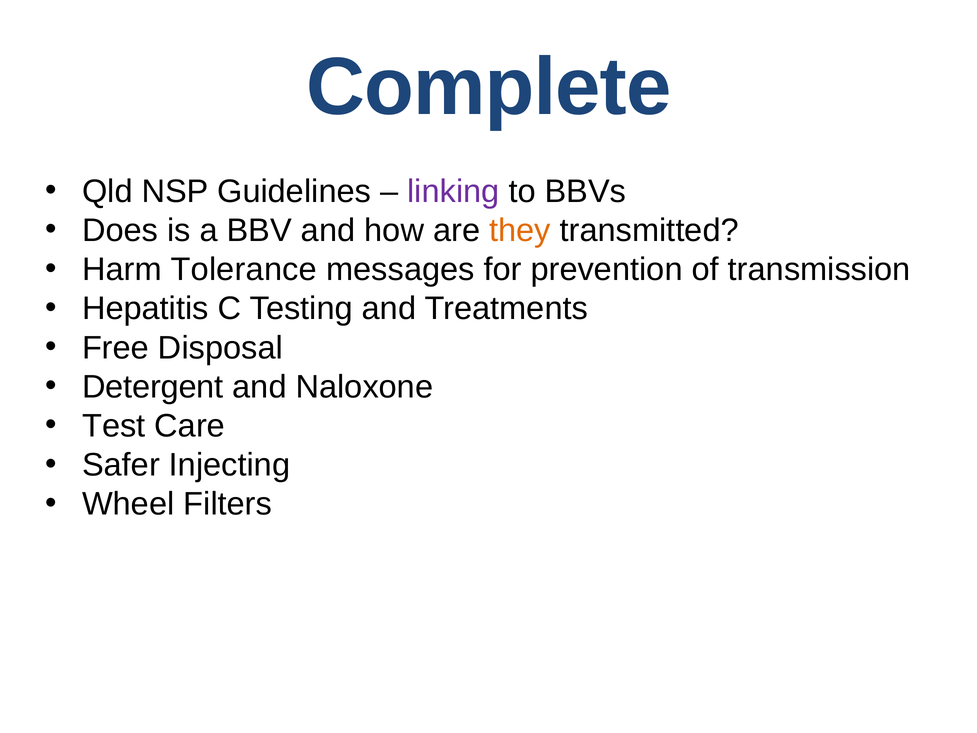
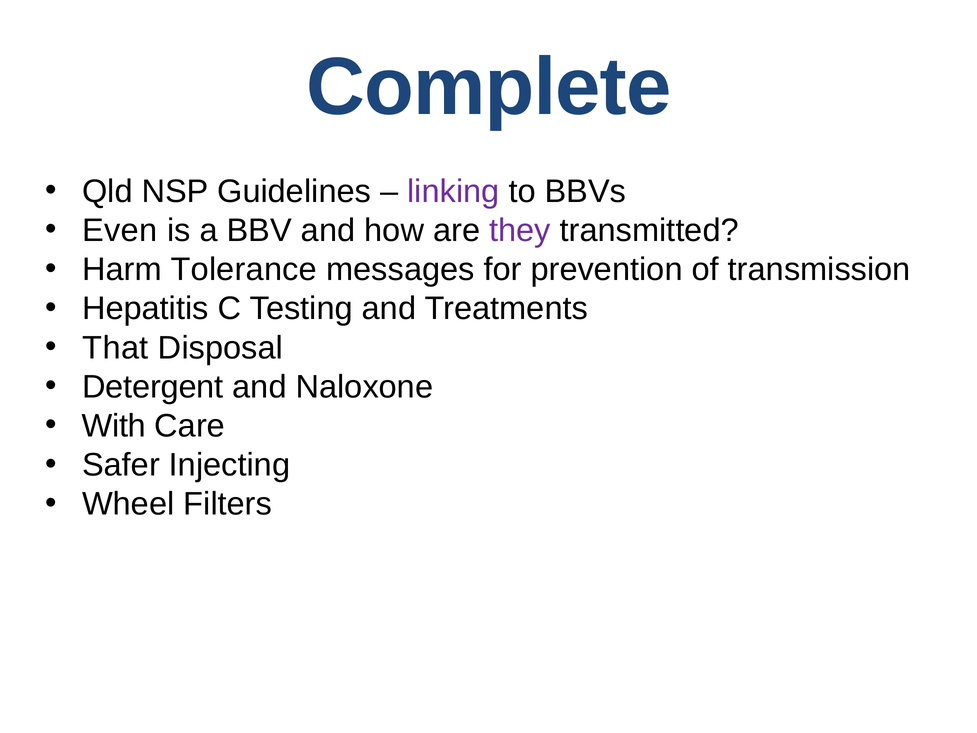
Does: Does -> Even (120, 230)
they colour: orange -> purple (520, 230)
Free: Free -> That (115, 348)
Test: Test -> With (114, 426)
